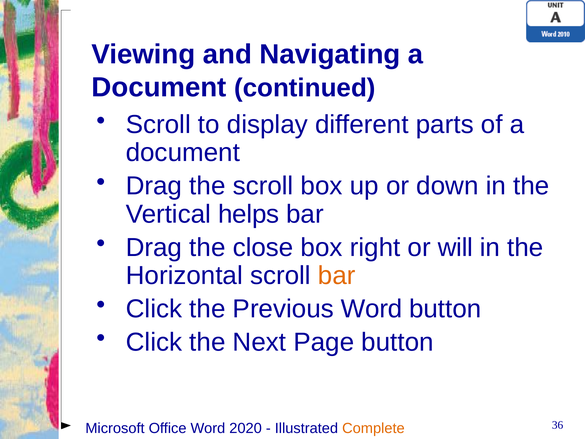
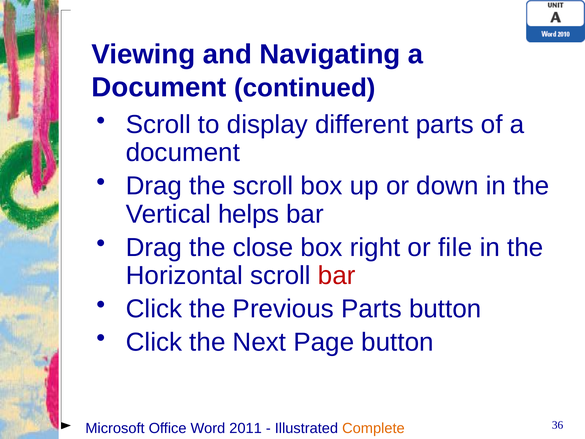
will: will -> file (455, 247)
bar colour: orange -> red (337, 275)
Previous Word: Word -> Parts (371, 309)
2020: 2020 -> 2011 (246, 428)
